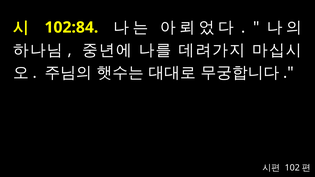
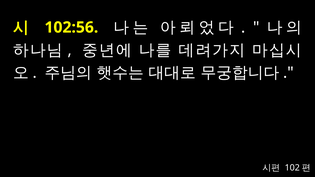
102:84: 102:84 -> 102:56 (71, 27)
